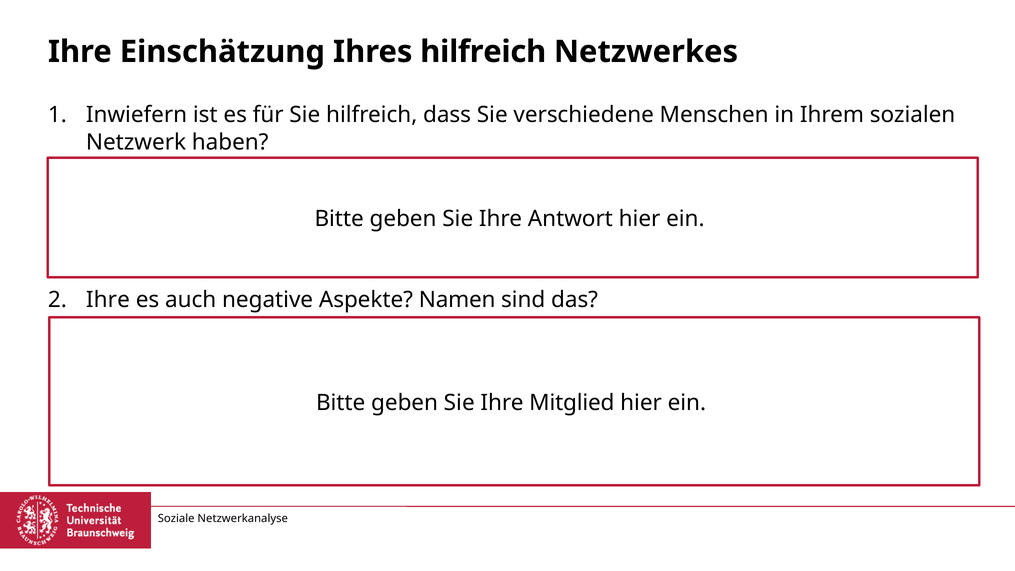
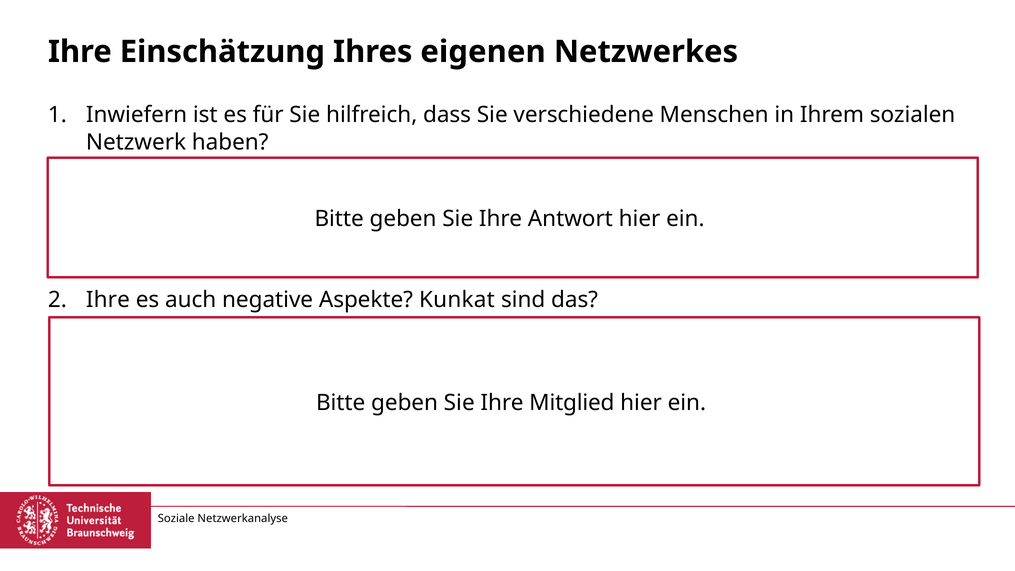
Ihres hilfreich: hilfreich -> eigenen (483, 52)
Namen: Namen -> Kunkat (457, 300)
